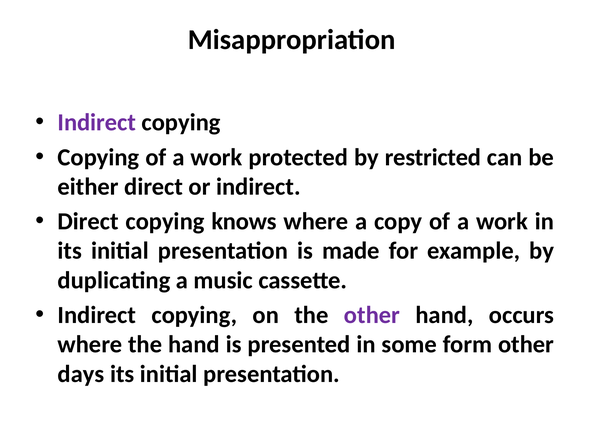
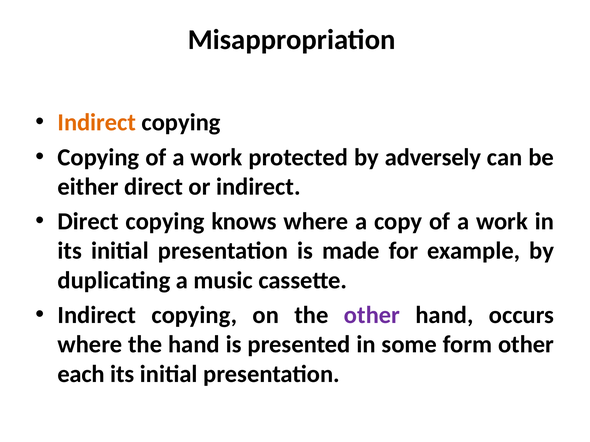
Indirect colour: purple -> orange (97, 123)
restricted: restricted -> adversely (433, 157)
days: days -> each (81, 374)
